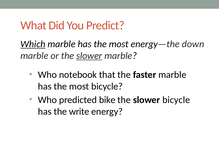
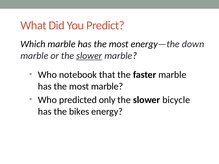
Which underline: present -> none (33, 44)
most bicycle: bicycle -> marble (107, 86)
bike: bike -> only (107, 100)
write: write -> bikes (79, 112)
